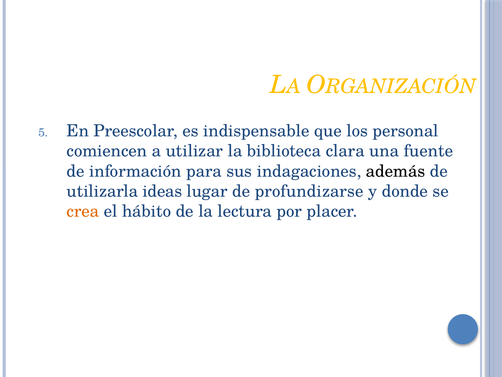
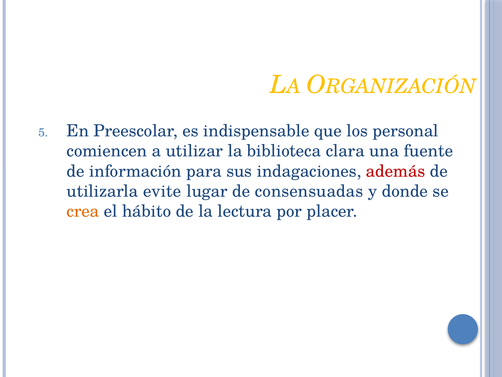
además colour: black -> red (396, 171)
ideas: ideas -> evite (162, 191)
profundizarse: profundizarse -> consensuadas (309, 191)
